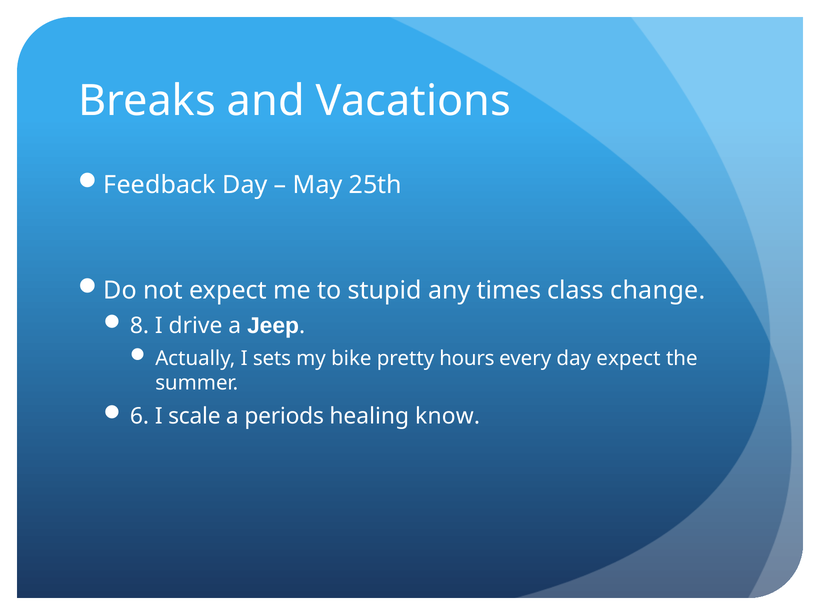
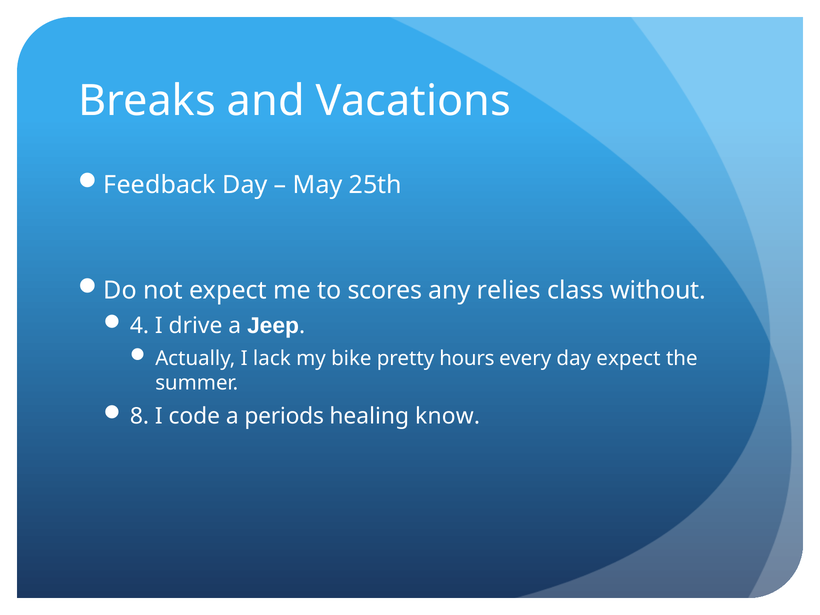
stupid: stupid -> scores (385, 290)
times: times -> relies (509, 290)
change: change -> without (658, 290)
8: 8 -> 4 (139, 326)
sets: sets -> lack (272, 359)
6: 6 -> 8 (139, 416)
scale: scale -> code (194, 416)
